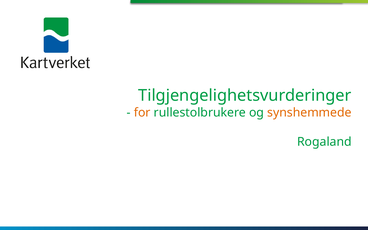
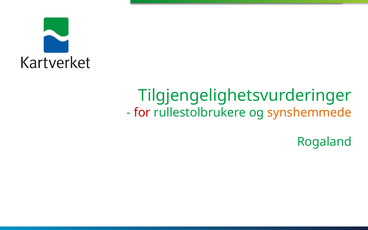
for colour: orange -> red (142, 112)
